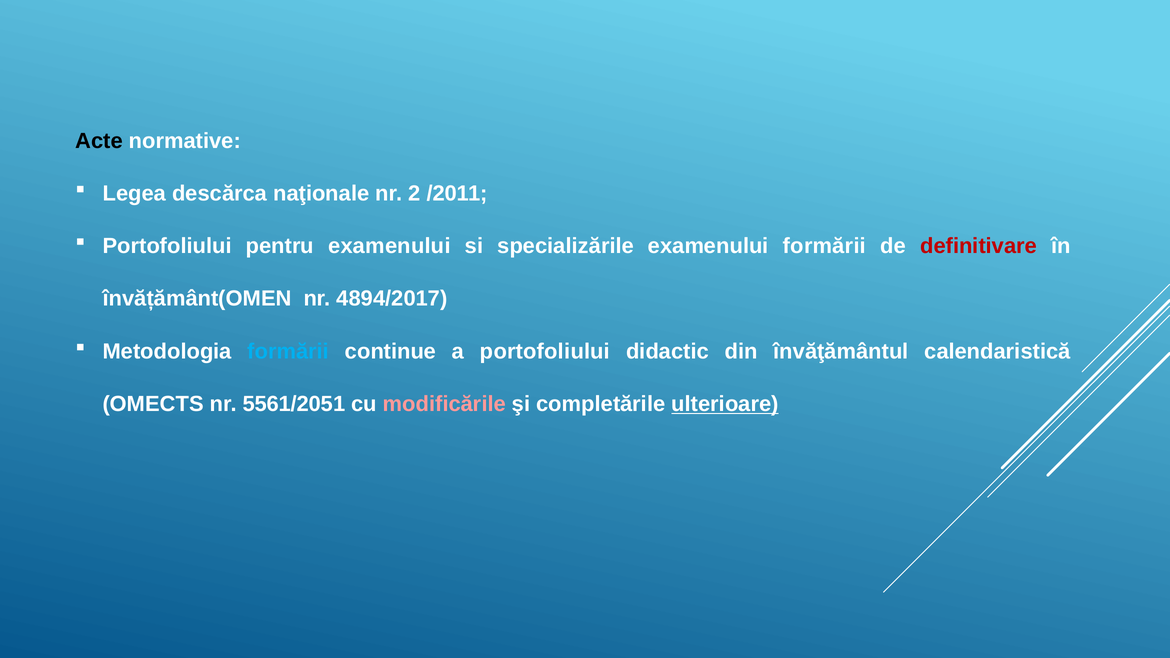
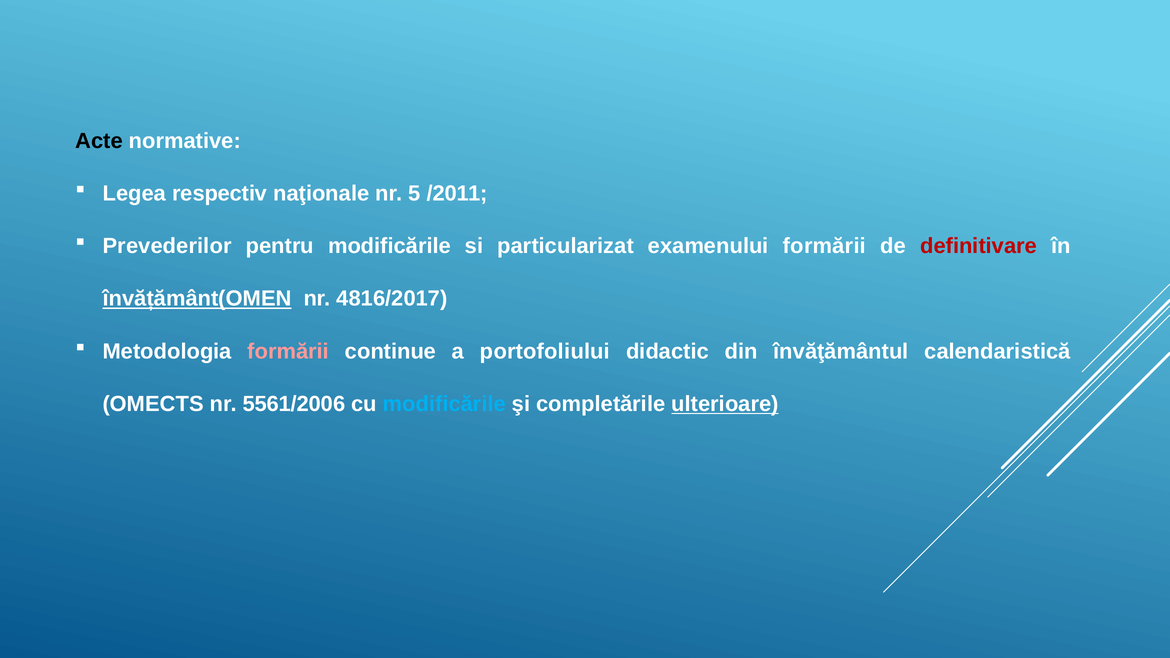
descărca: descărca -> respectiv (220, 193)
2: 2 -> 5 (414, 193)
Portofoliului: Portofoliului -> Prevederilor (167, 246)
pentru examenului: examenului -> modificările (389, 246)
specializările: specializările -> particularizat (566, 246)
învățământ(OMEN underline: none -> present (197, 299)
4894/2017: 4894/2017 -> 4816/2017 (392, 299)
formării colour: light blue -> pink (288, 351)
5561/2051: 5561/2051 -> 5561/2006 (294, 404)
modificările colour: pink -> light blue (444, 404)
